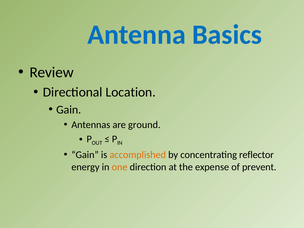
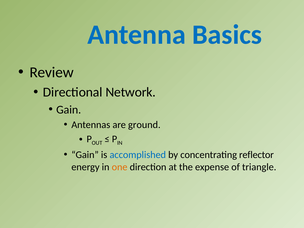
Location: Location -> Network (131, 92)
accomplished colour: orange -> blue (138, 155)
prevent: prevent -> triangle (259, 167)
